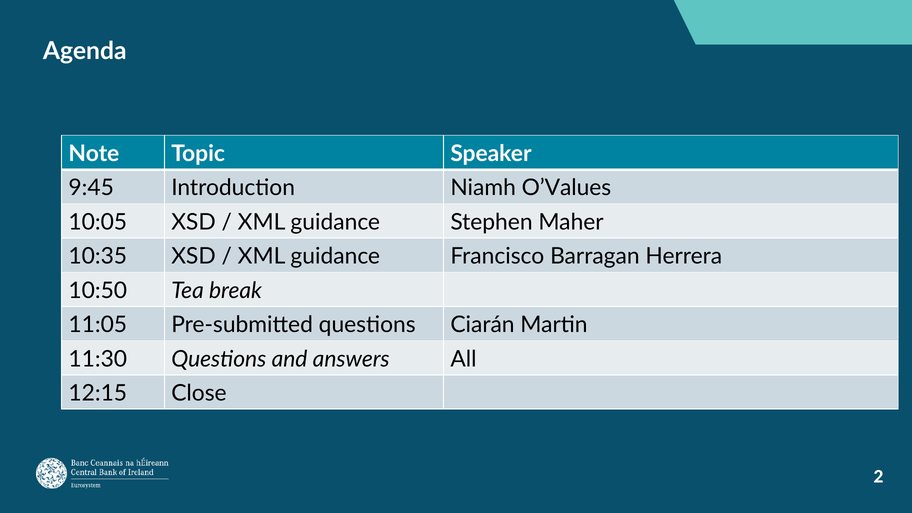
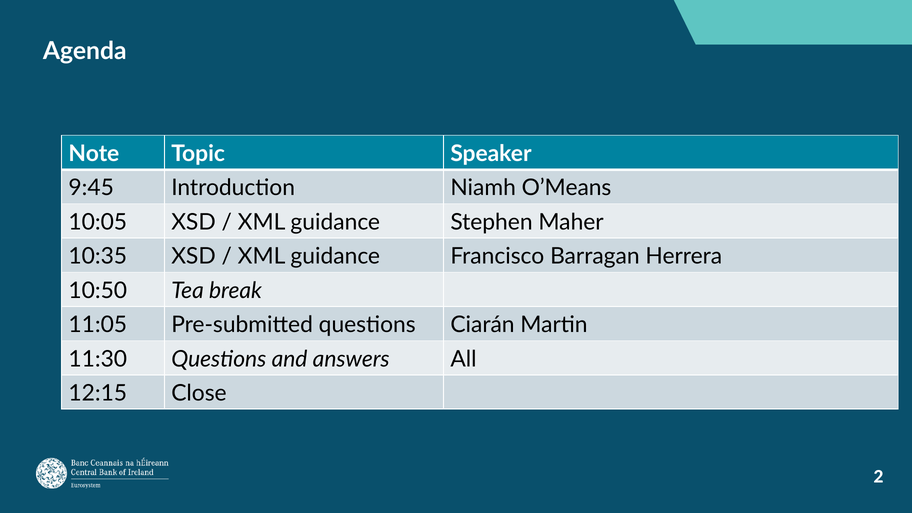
O’Values: O’Values -> O’Means (566, 188)
